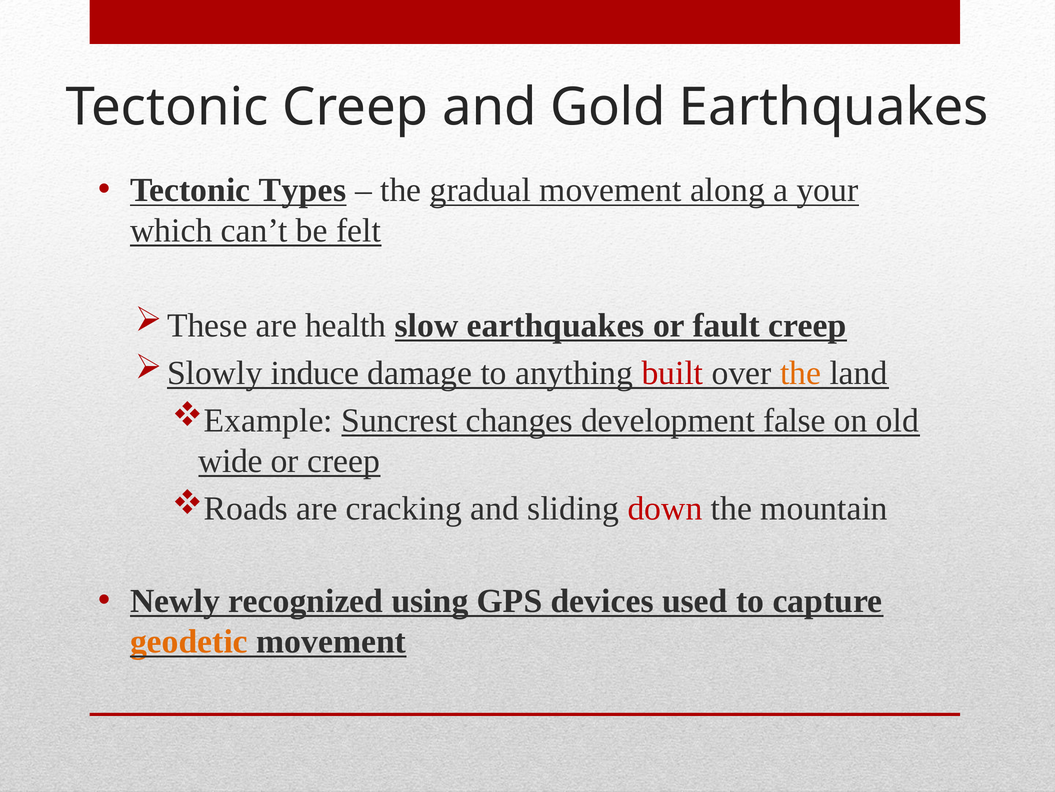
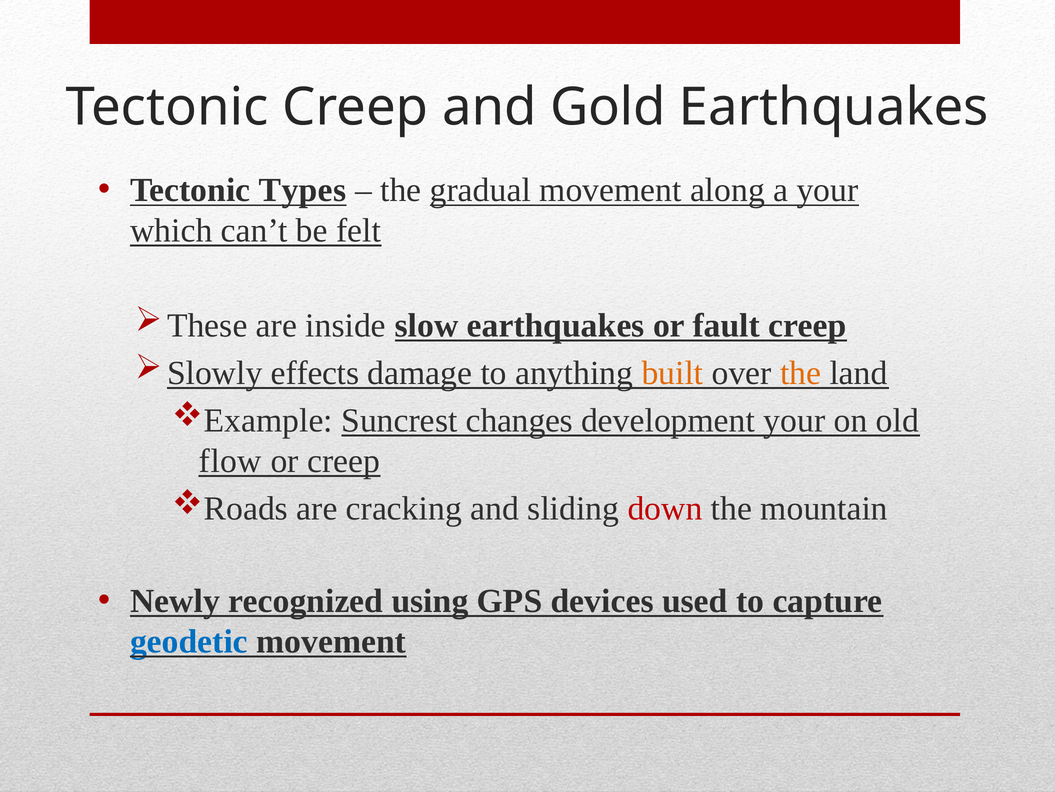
health: health -> inside (346, 325)
induce: induce -> effects (315, 373)
built colour: red -> orange (672, 373)
development false: false -> your (794, 420)
wide: wide -> flow (230, 461)
geodetic colour: orange -> blue (189, 641)
